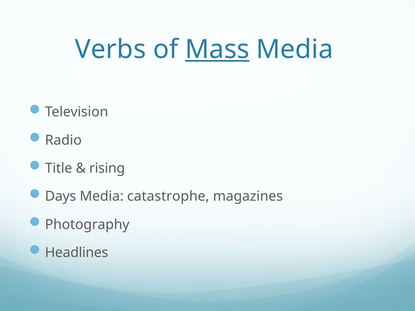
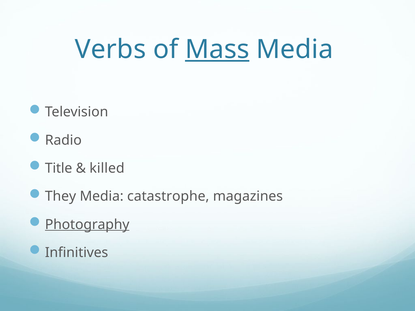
rising: rising -> killed (107, 168)
Days: Days -> They (60, 197)
Photography underline: none -> present (87, 225)
Headlines: Headlines -> Infinitives (77, 253)
